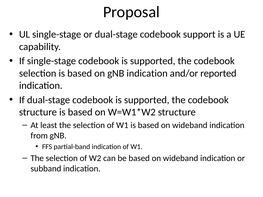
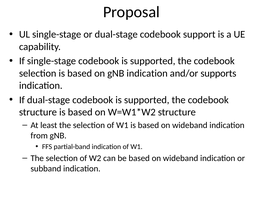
reported: reported -> supports (218, 73)
